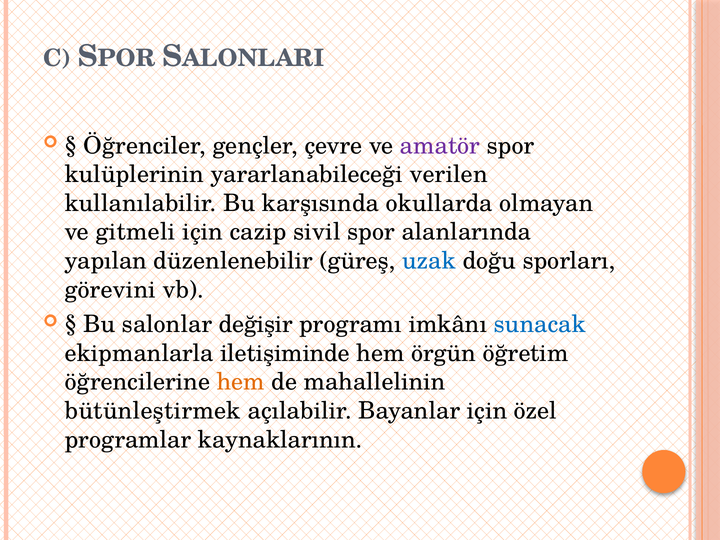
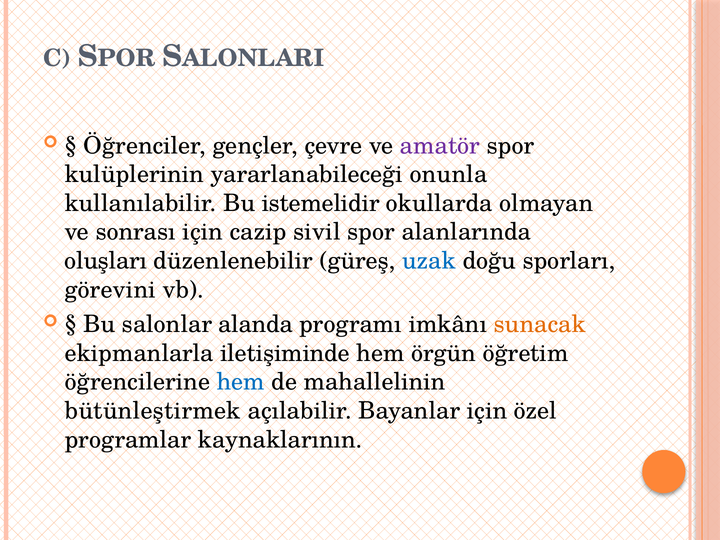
verilen: verilen -> onunla (449, 174)
karşısında: karşısında -> istemelidir (321, 203)
gitmeli: gitmeli -> sonrası (136, 232)
yapılan: yapılan -> oluşları (106, 261)
değişir: değişir -> alanda (256, 324)
sunacak colour: blue -> orange (540, 324)
hem colour: orange -> blue (241, 382)
